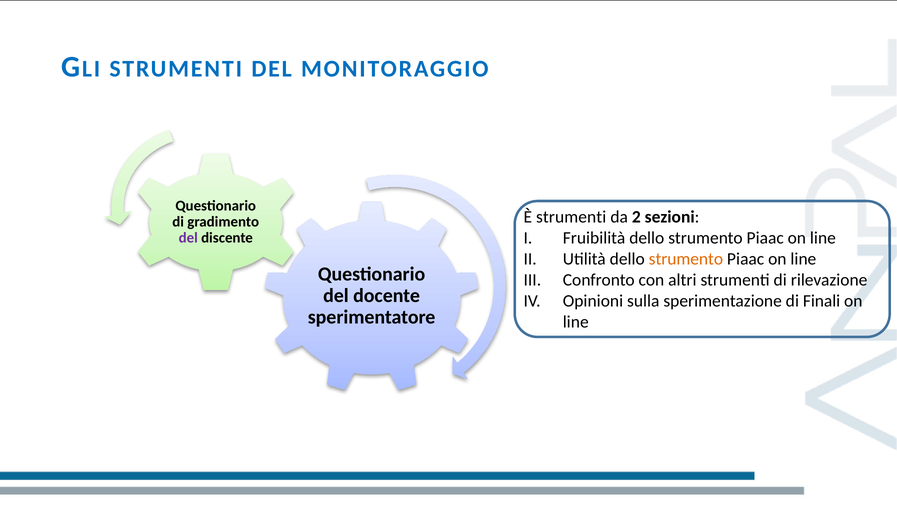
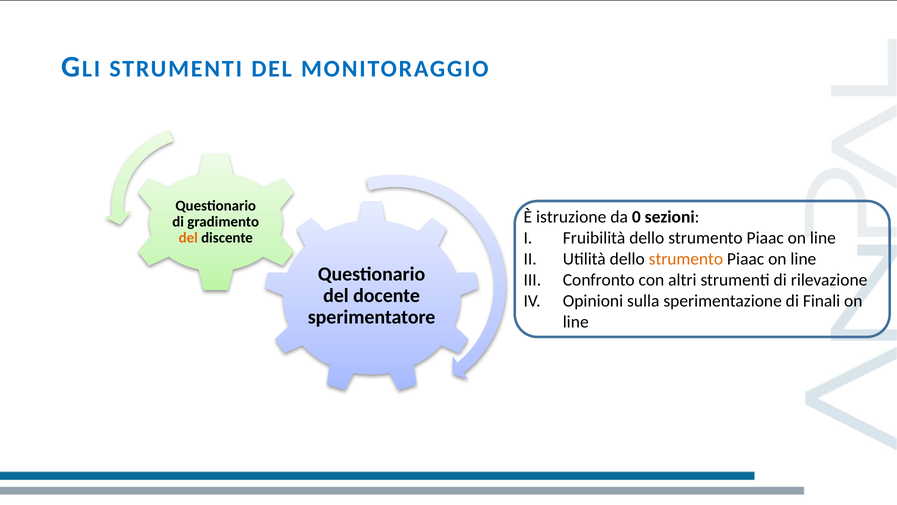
È strumenti: strumenti -> istruzione (571, 217)
2: 2 -> 0 (636, 217)
del colour: purple -> orange (188, 238)
